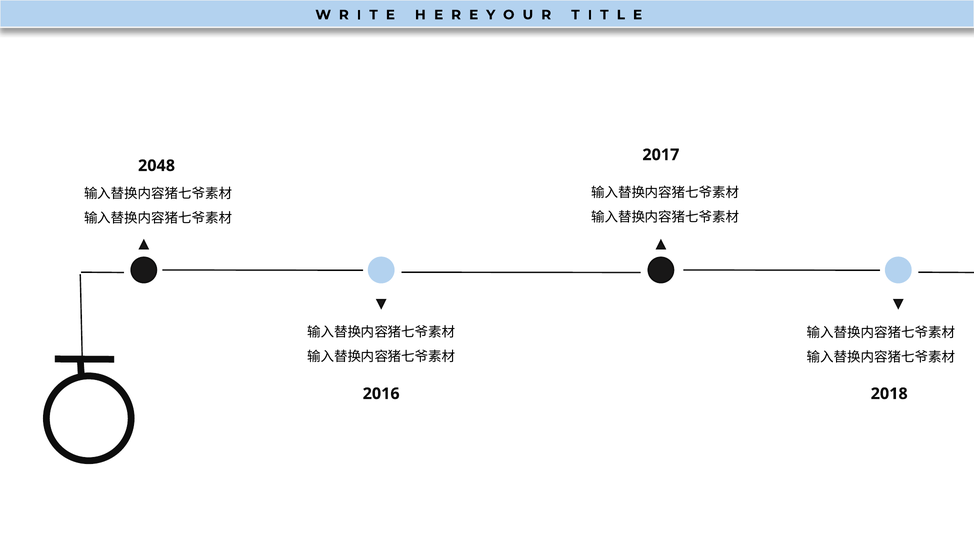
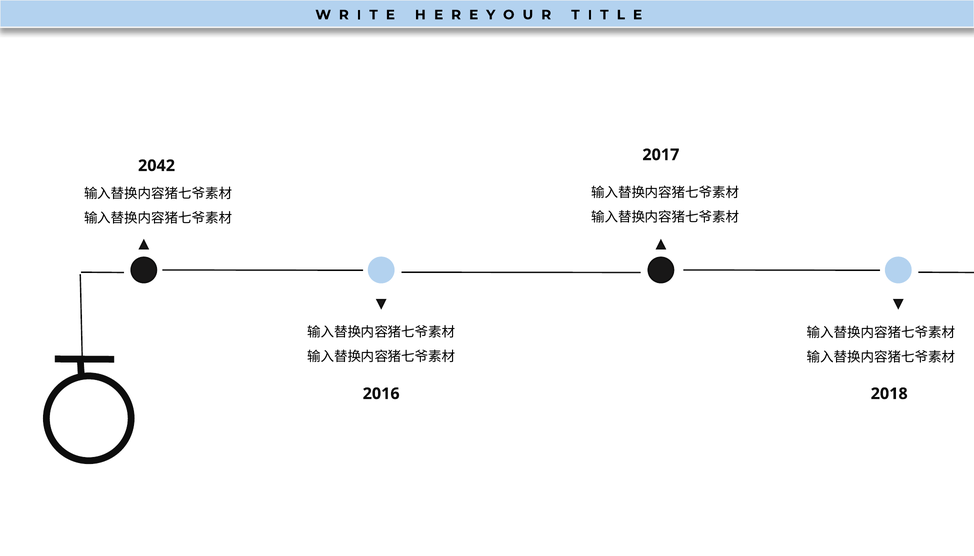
2048: 2048 -> 2042 (157, 166)
